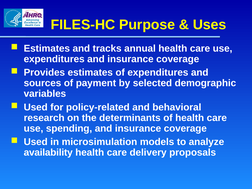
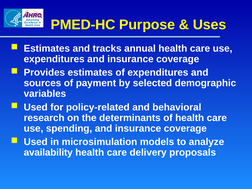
FILES-HC: FILES-HC -> PMED-HC (83, 25)
